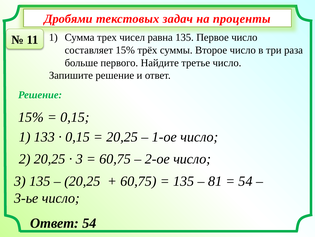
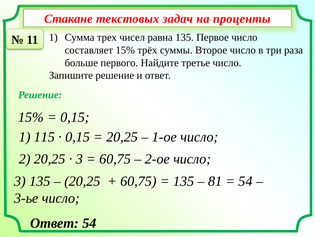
Дробями: Дробями -> Стакане (68, 19)
133: 133 -> 115 (44, 136)
